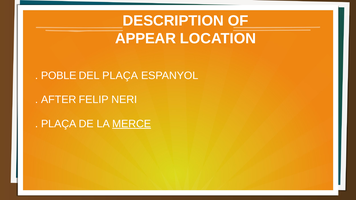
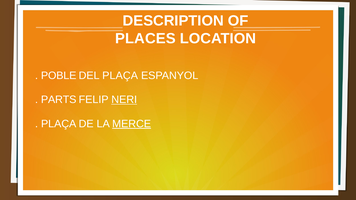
APPEAR: APPEAR -> PLACES (145, 38)
AFTER: AFTER -> PARTS (59, 100)
NERI underline: none -> present (124, 100)
